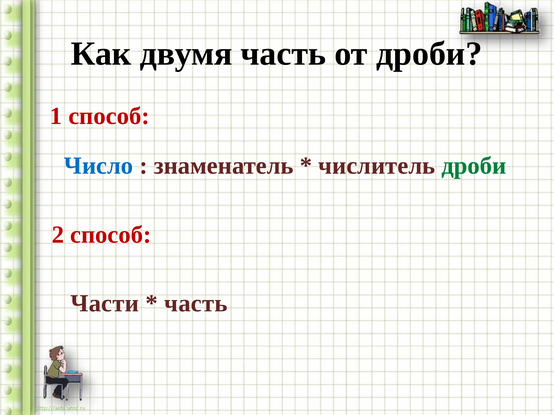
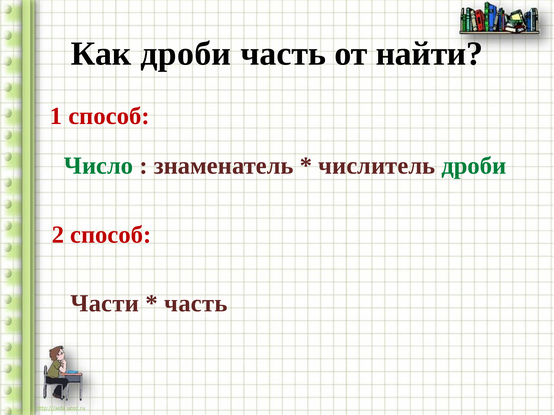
Как двумя: двумя -> дроби (186, 54)
от дроби: дроби -> найти (429, 54)
Число colour: blue -> green (99, 166)
